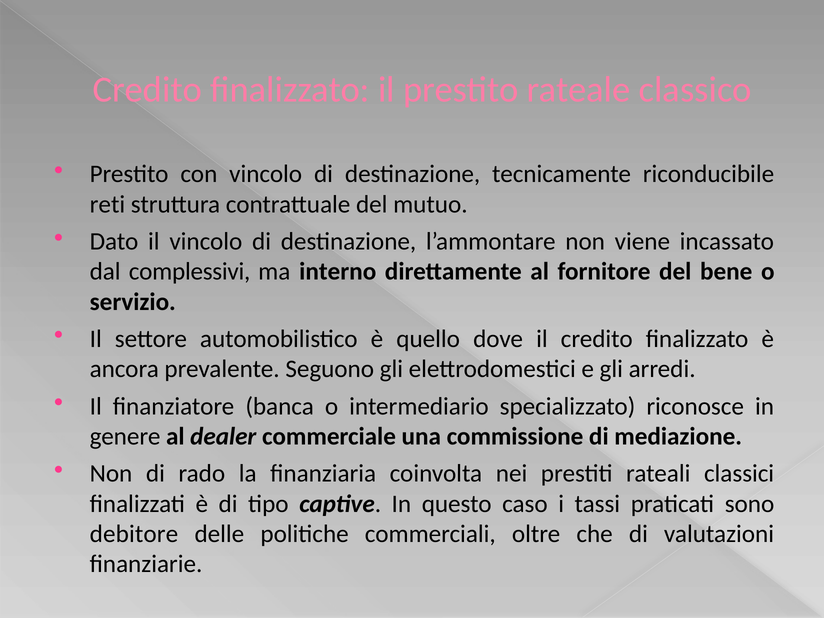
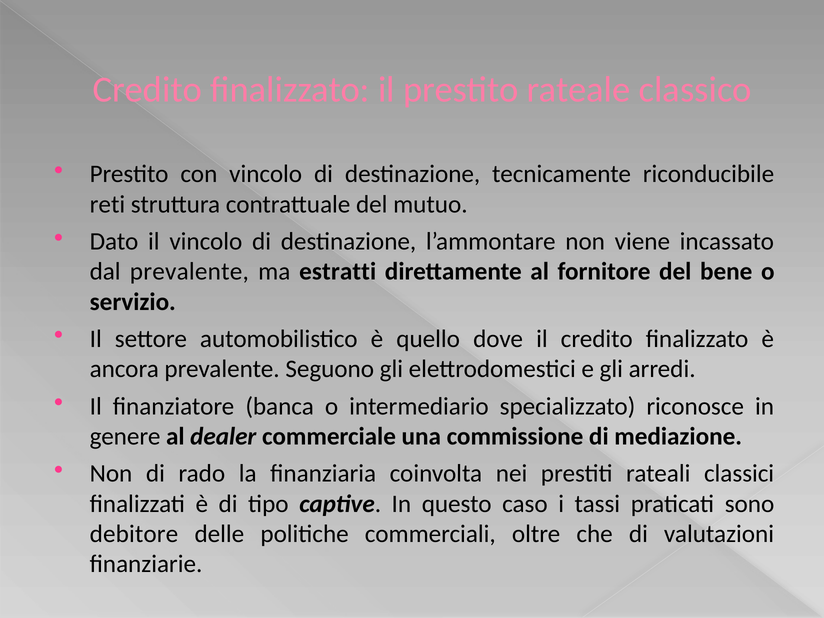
dal complessivi: complessivi -> prevalente (189, 272)
interno: interno -> estratti (338, 272)
